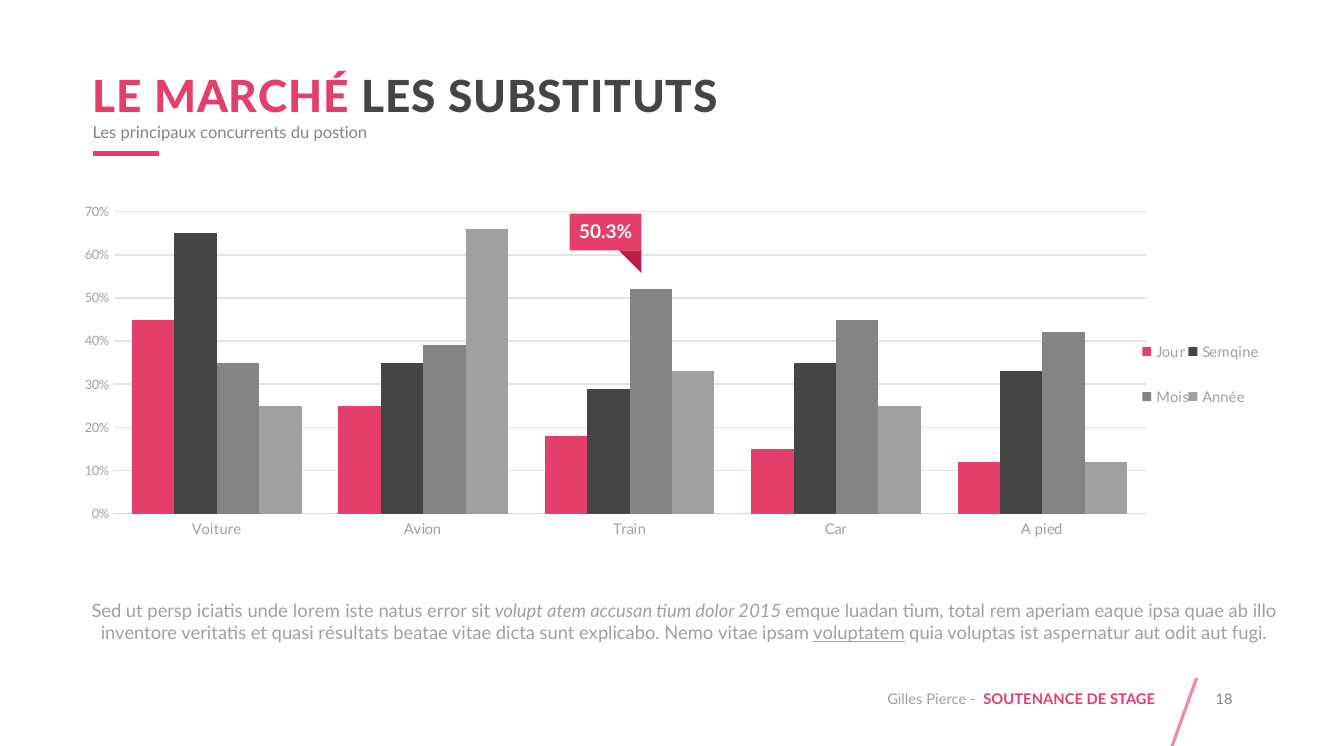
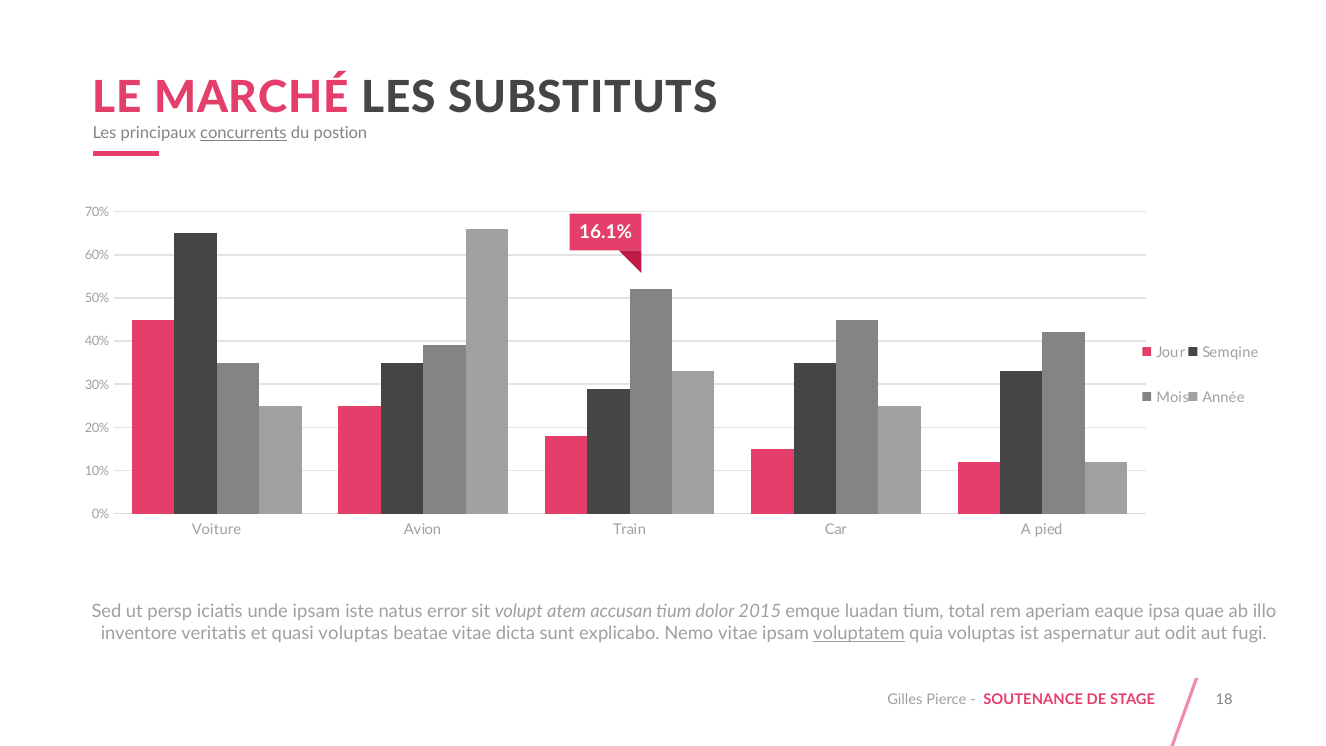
concurrents underline: none -> present (243, 133)
50.3%: 50.3% -> 16.1% (606, 232)
unde lorem: lorem -> ipsam (316, 611)
quasi résultats: résultats -> voluptas (353, 633)
